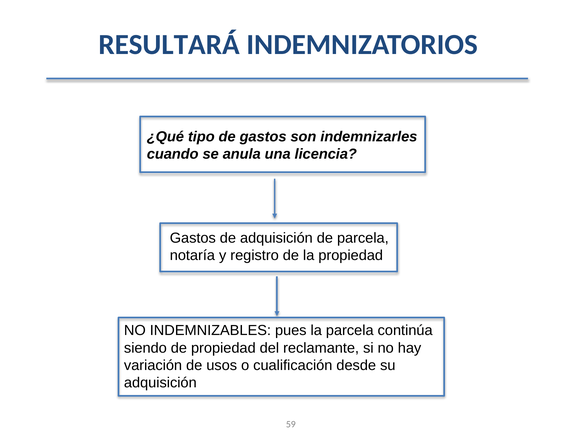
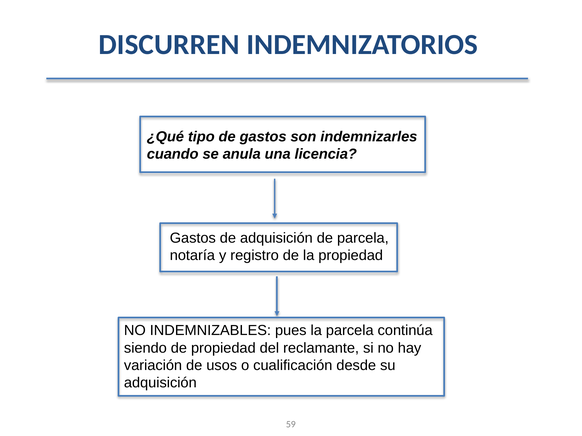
RESULTARÁ: RESULTARÁ -> DISCURREN (169, 45)
